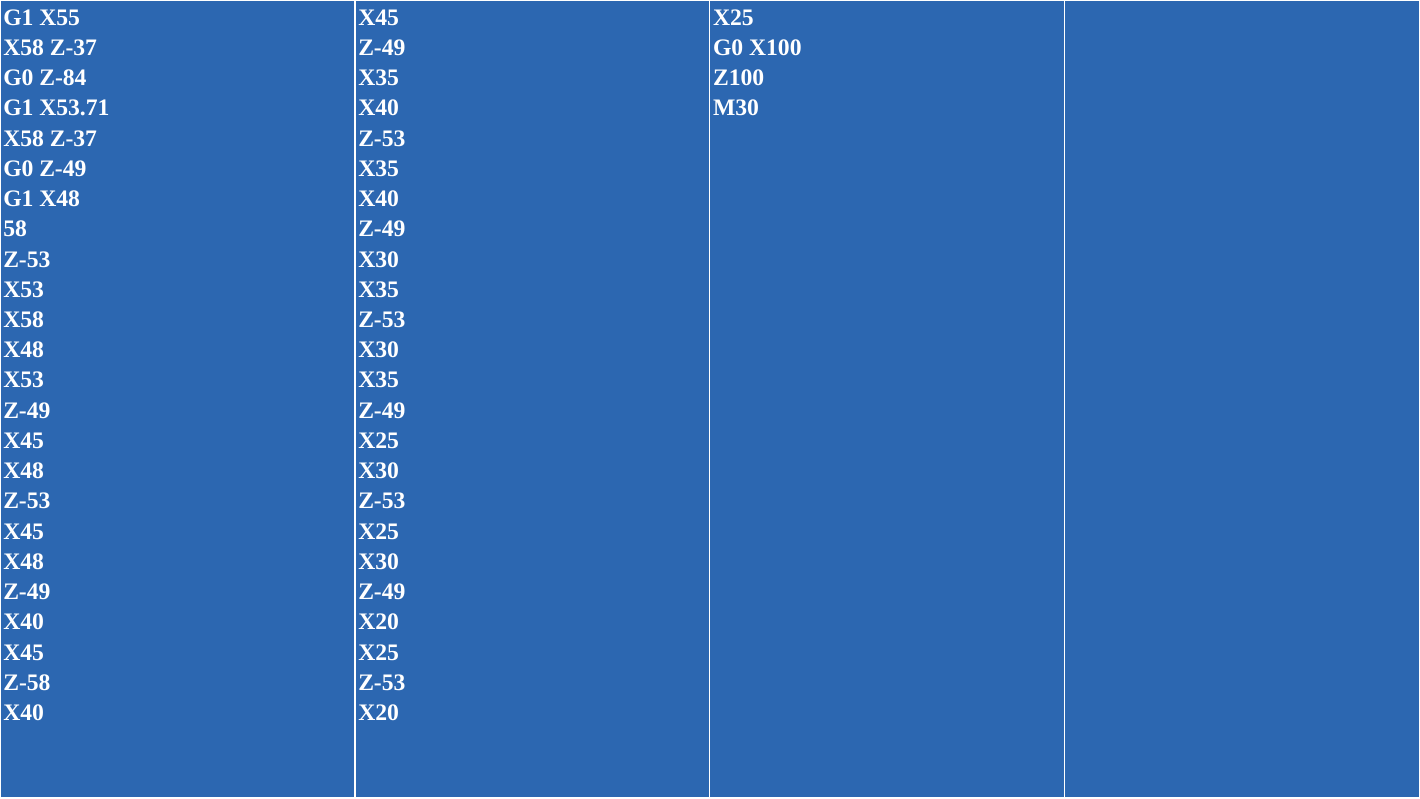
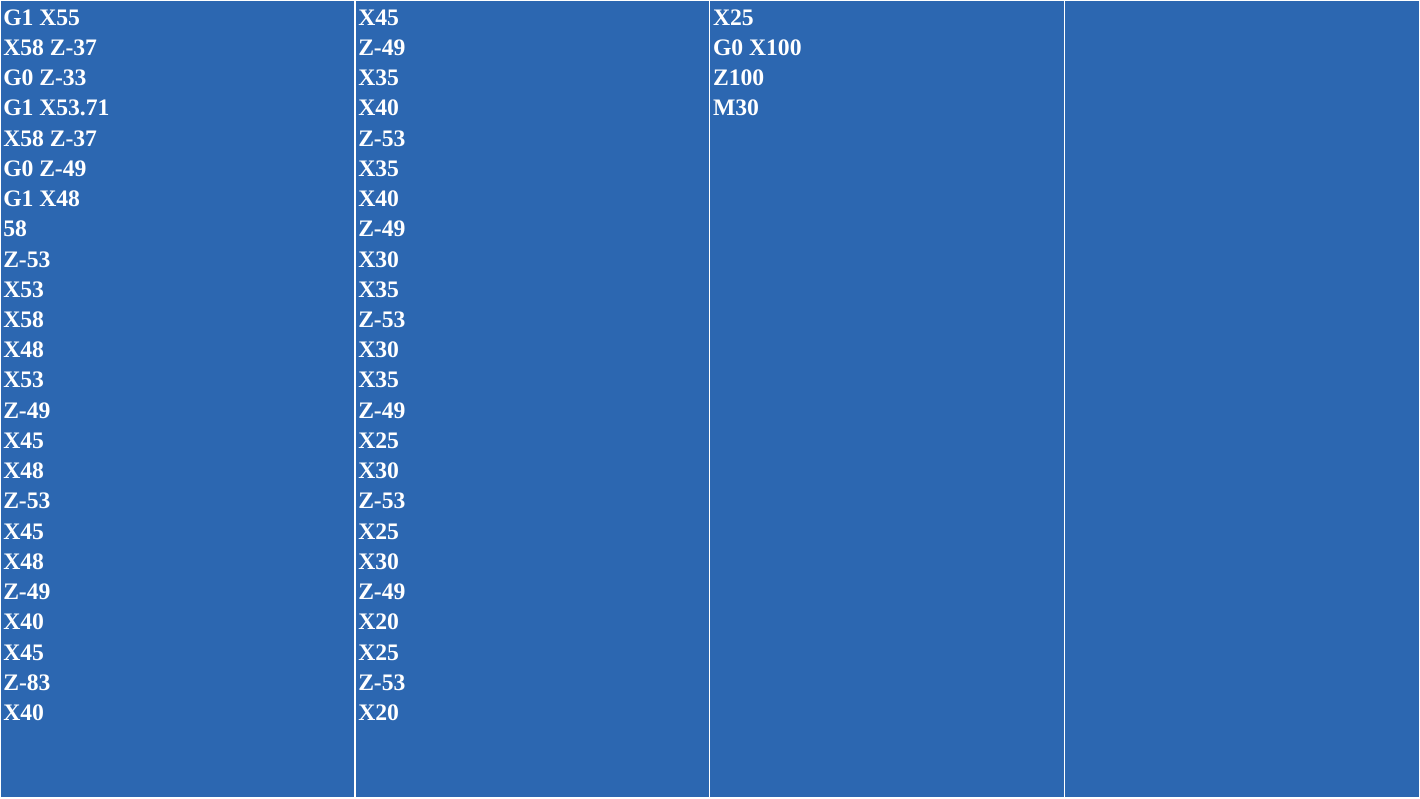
Z-84: Z-84 -> Z-33 (63, 78)
Z-58: Z-58 -> Z-83 (27, 682)
